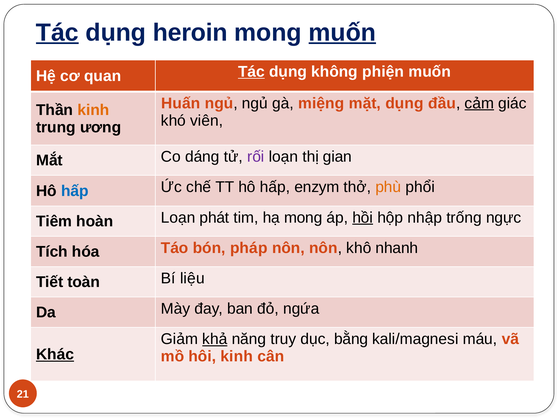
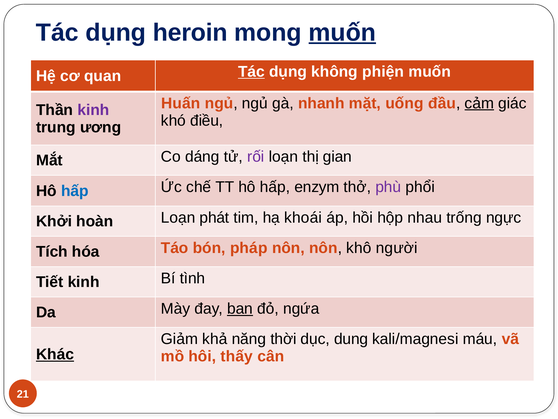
Tác underline: present -> none (57, 32)
miệng: miệng -> nhanh (321, 103)
mặt dụng: dụng -> uống (405, 103)
kinh colour: orange -> purple (93, 110)
viên: viên -> điều (207, 120)
phù colour: orange -> purple (388, 187)
Tiêm: Tiêm -> Khởi (54, 221)
hạ mong: mong -> khoái (303, 217)
hồi underline: present -> none (363, 217)
nhập: nhập -> nhau (425, 217)
nhanh: nhanh -> người (397, 248)
Tiết toàn: toàn -> kinh (84, 282)
liệu: liệu -> tình (192, 278)
ban underline: none -> present (240, 308)
khả underline: present -> none (215, 339)
truy: truy -> thời (283, 339)
bằng: bằng -> dung (351, 339)
hôi kinh: kinh -> thấy (237, 356)
